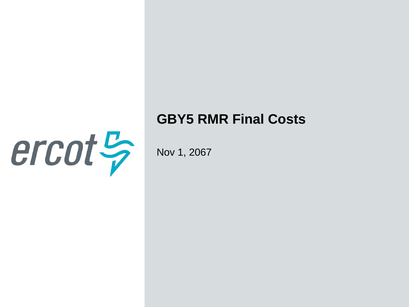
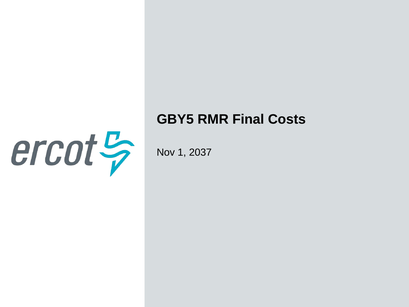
2067: 2067 -> 2037 (200, 152)
